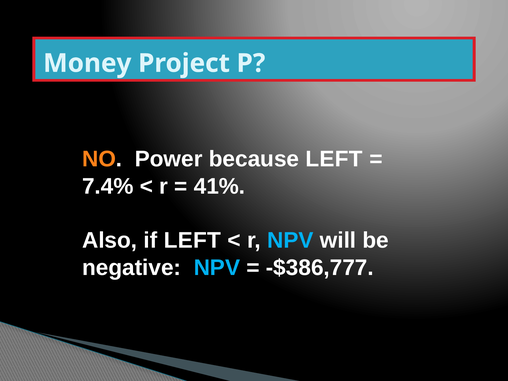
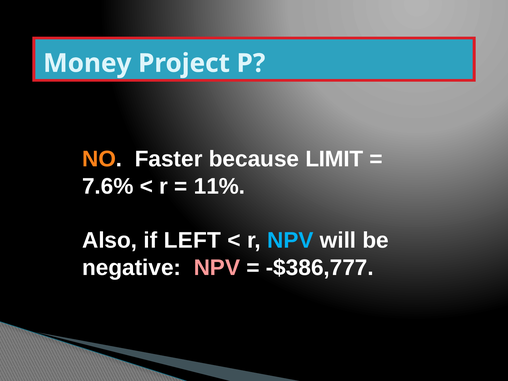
Power: Power -> Faster (169, 159)
because LEFT: LEFT -> LIMIT (334, 159)
7.4%: 7.4% -> 7.6% (108, 186)
41%: 41% -> 11% (220, 186)
NPV colour: light blue -> pink (217, 268)
